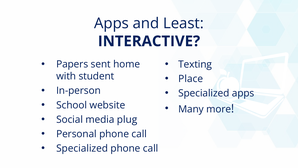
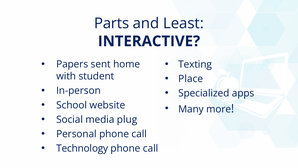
Apps: Apps -> Parts (112, 23)
Specialized: Specialized -> Technology (82, 148)
